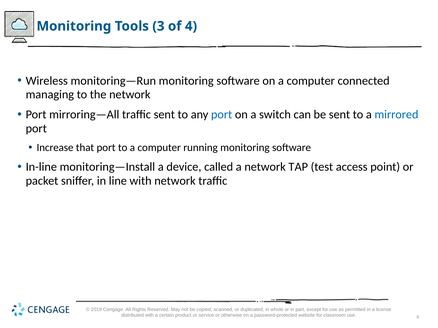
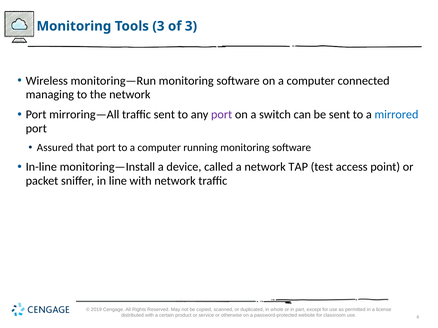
of 4: 4 -> 3 (191, 26)
port colour: blue -> purple (222, 115)
Increase: Increase -> Assured (55, 148)
